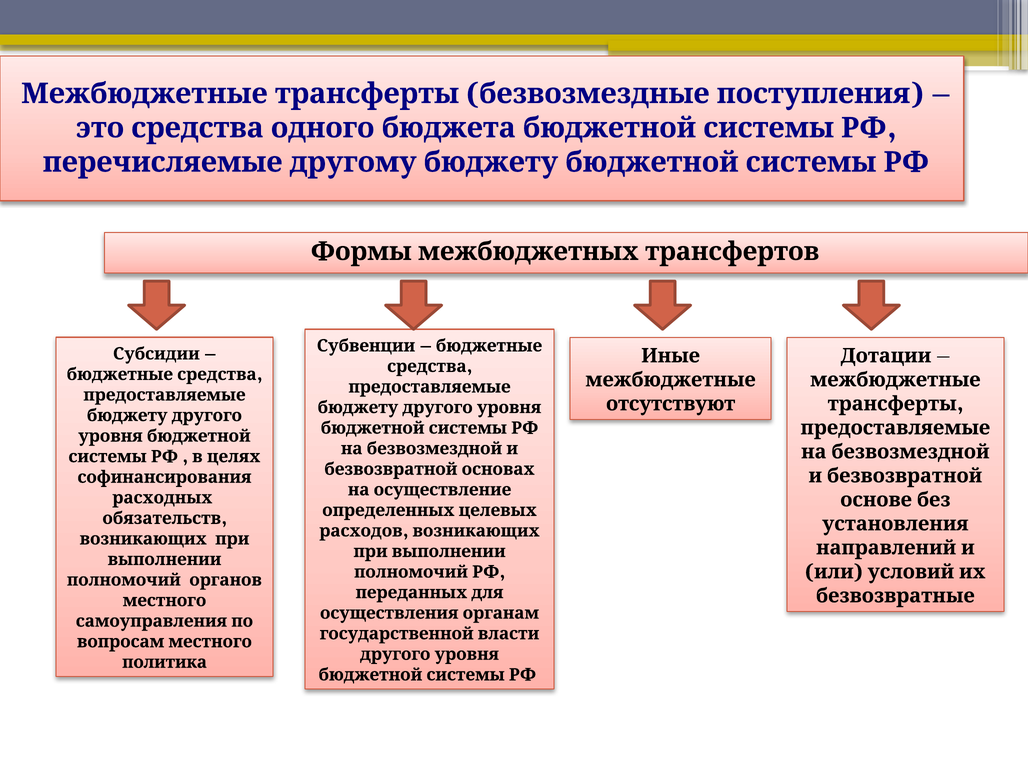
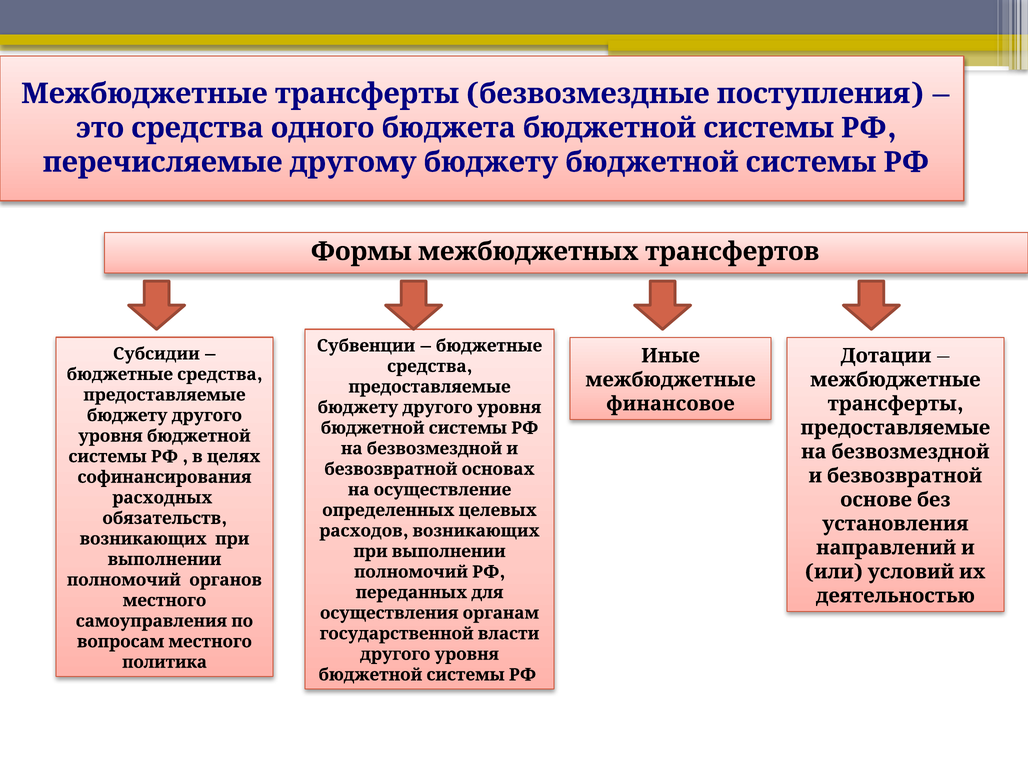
отсутствуют: отсутствуют -> финансовое (670, 404)
безвозвратные: безвозвратные -> деятельностью (895, 596)
